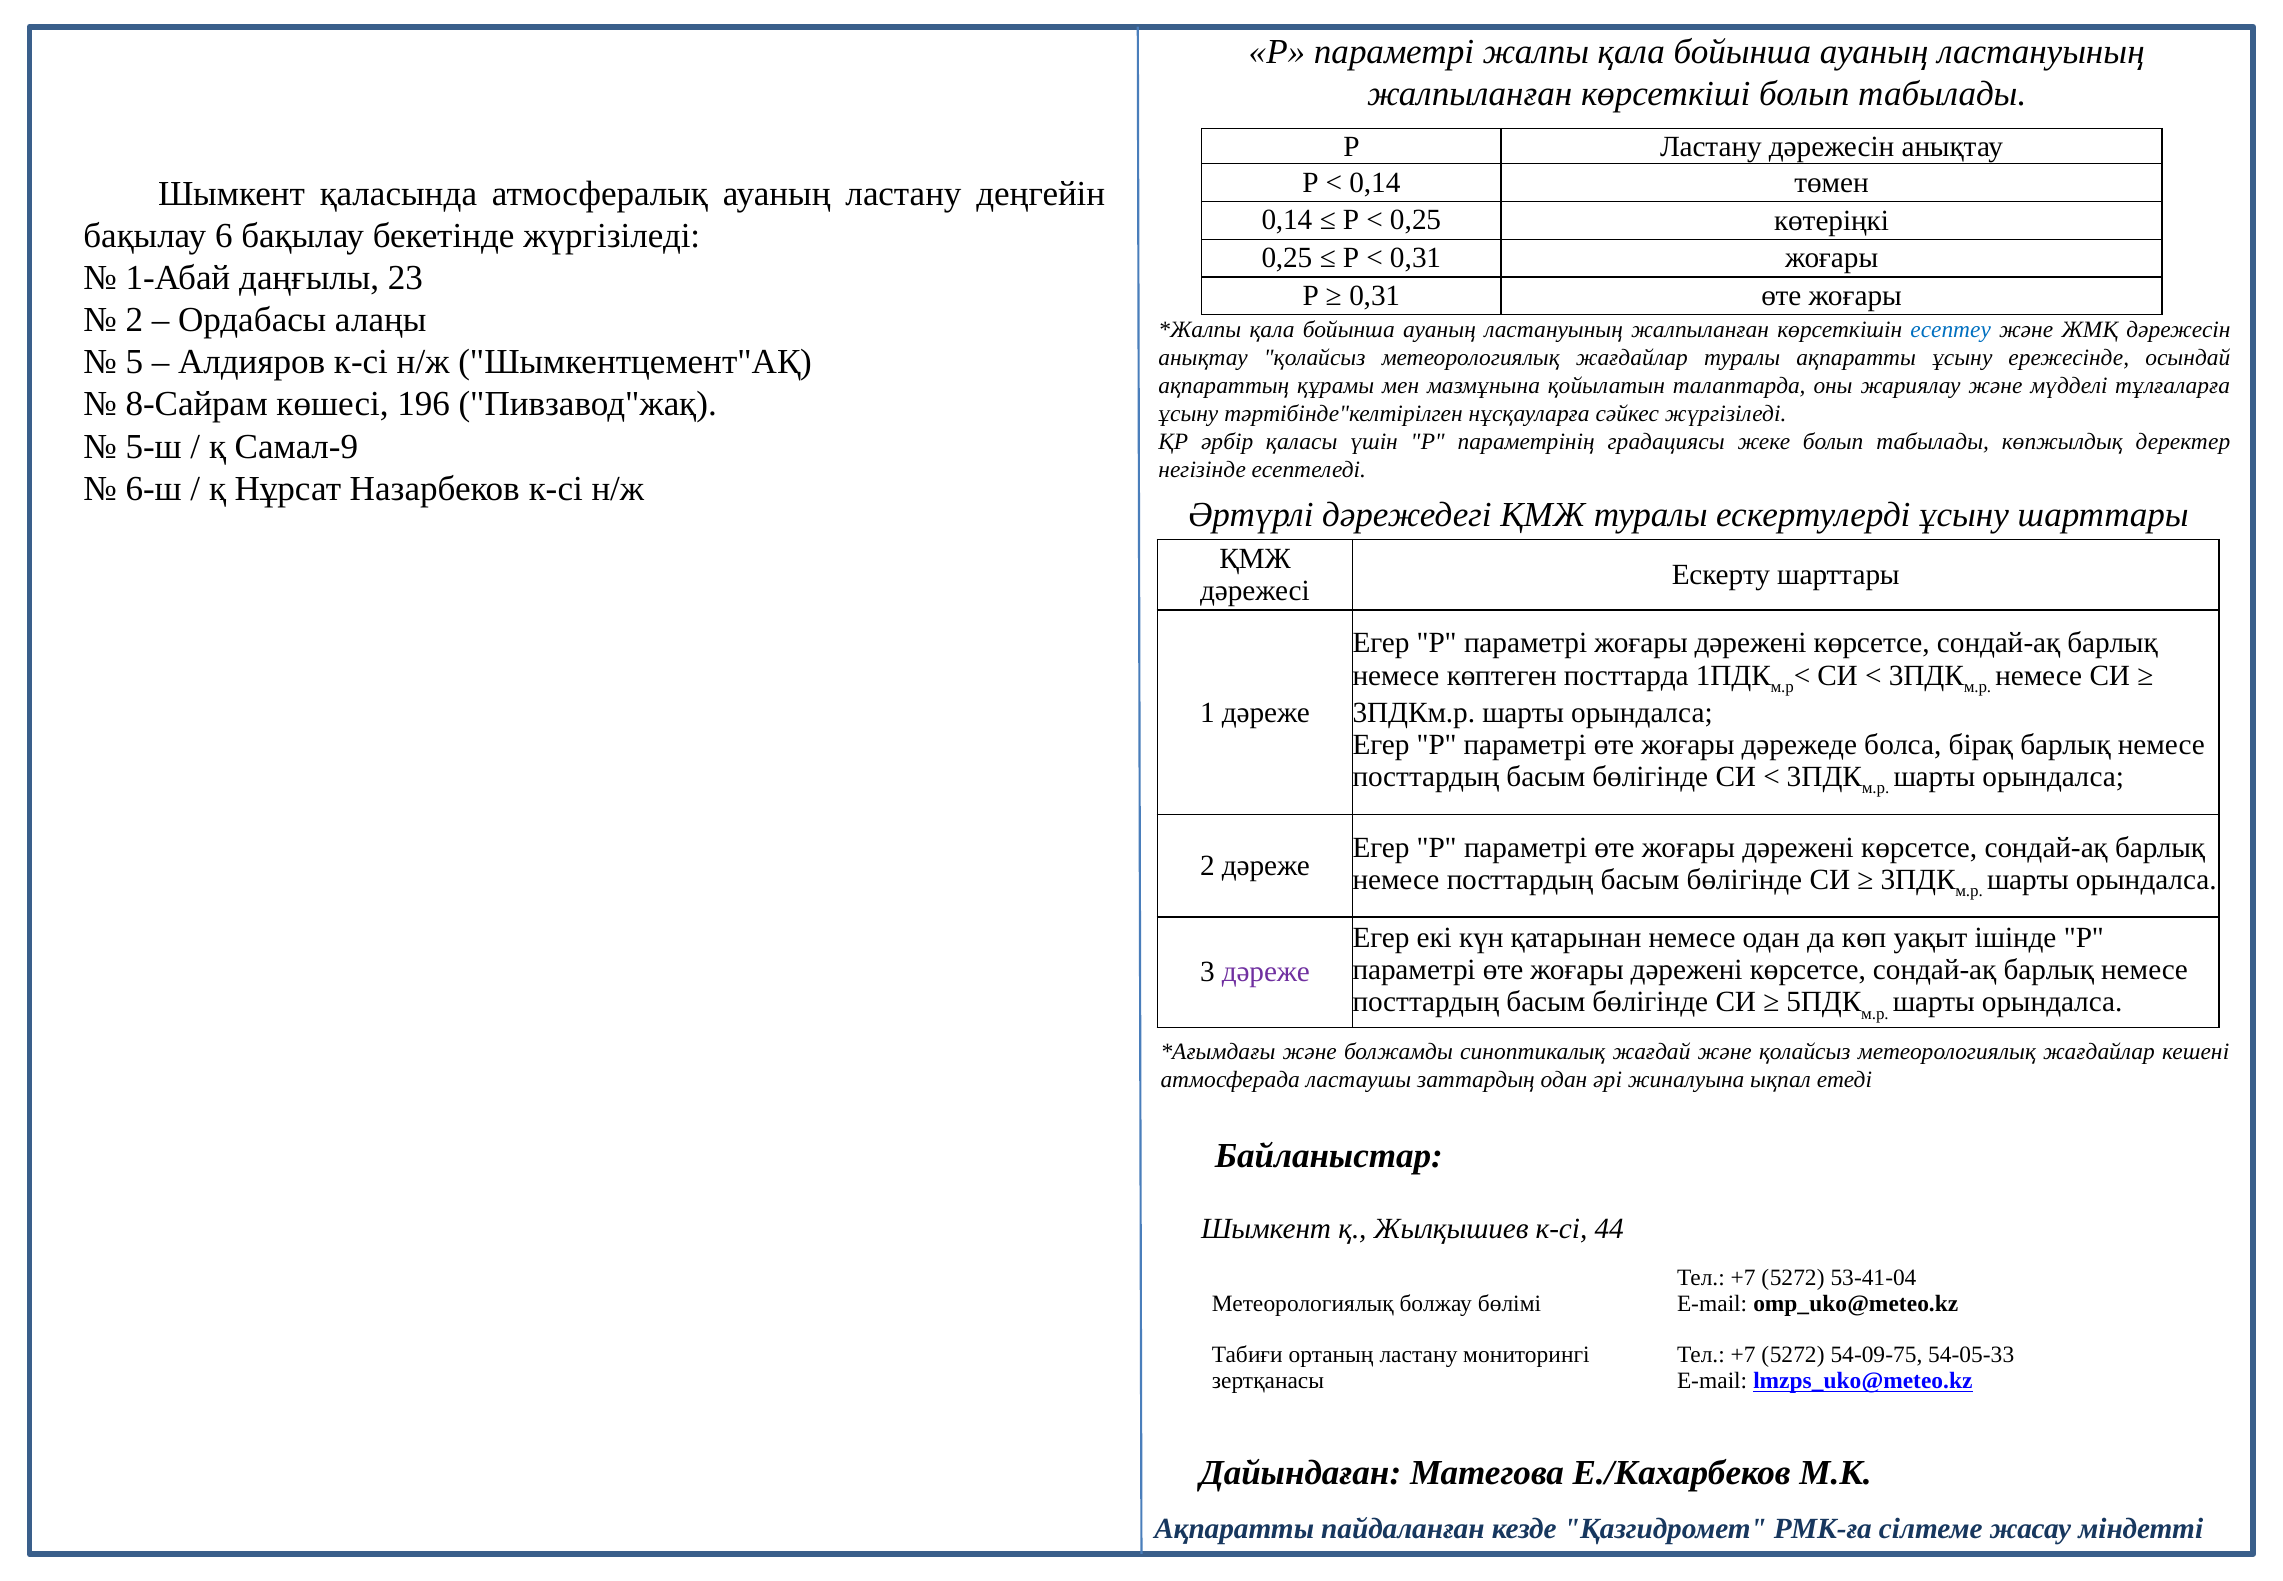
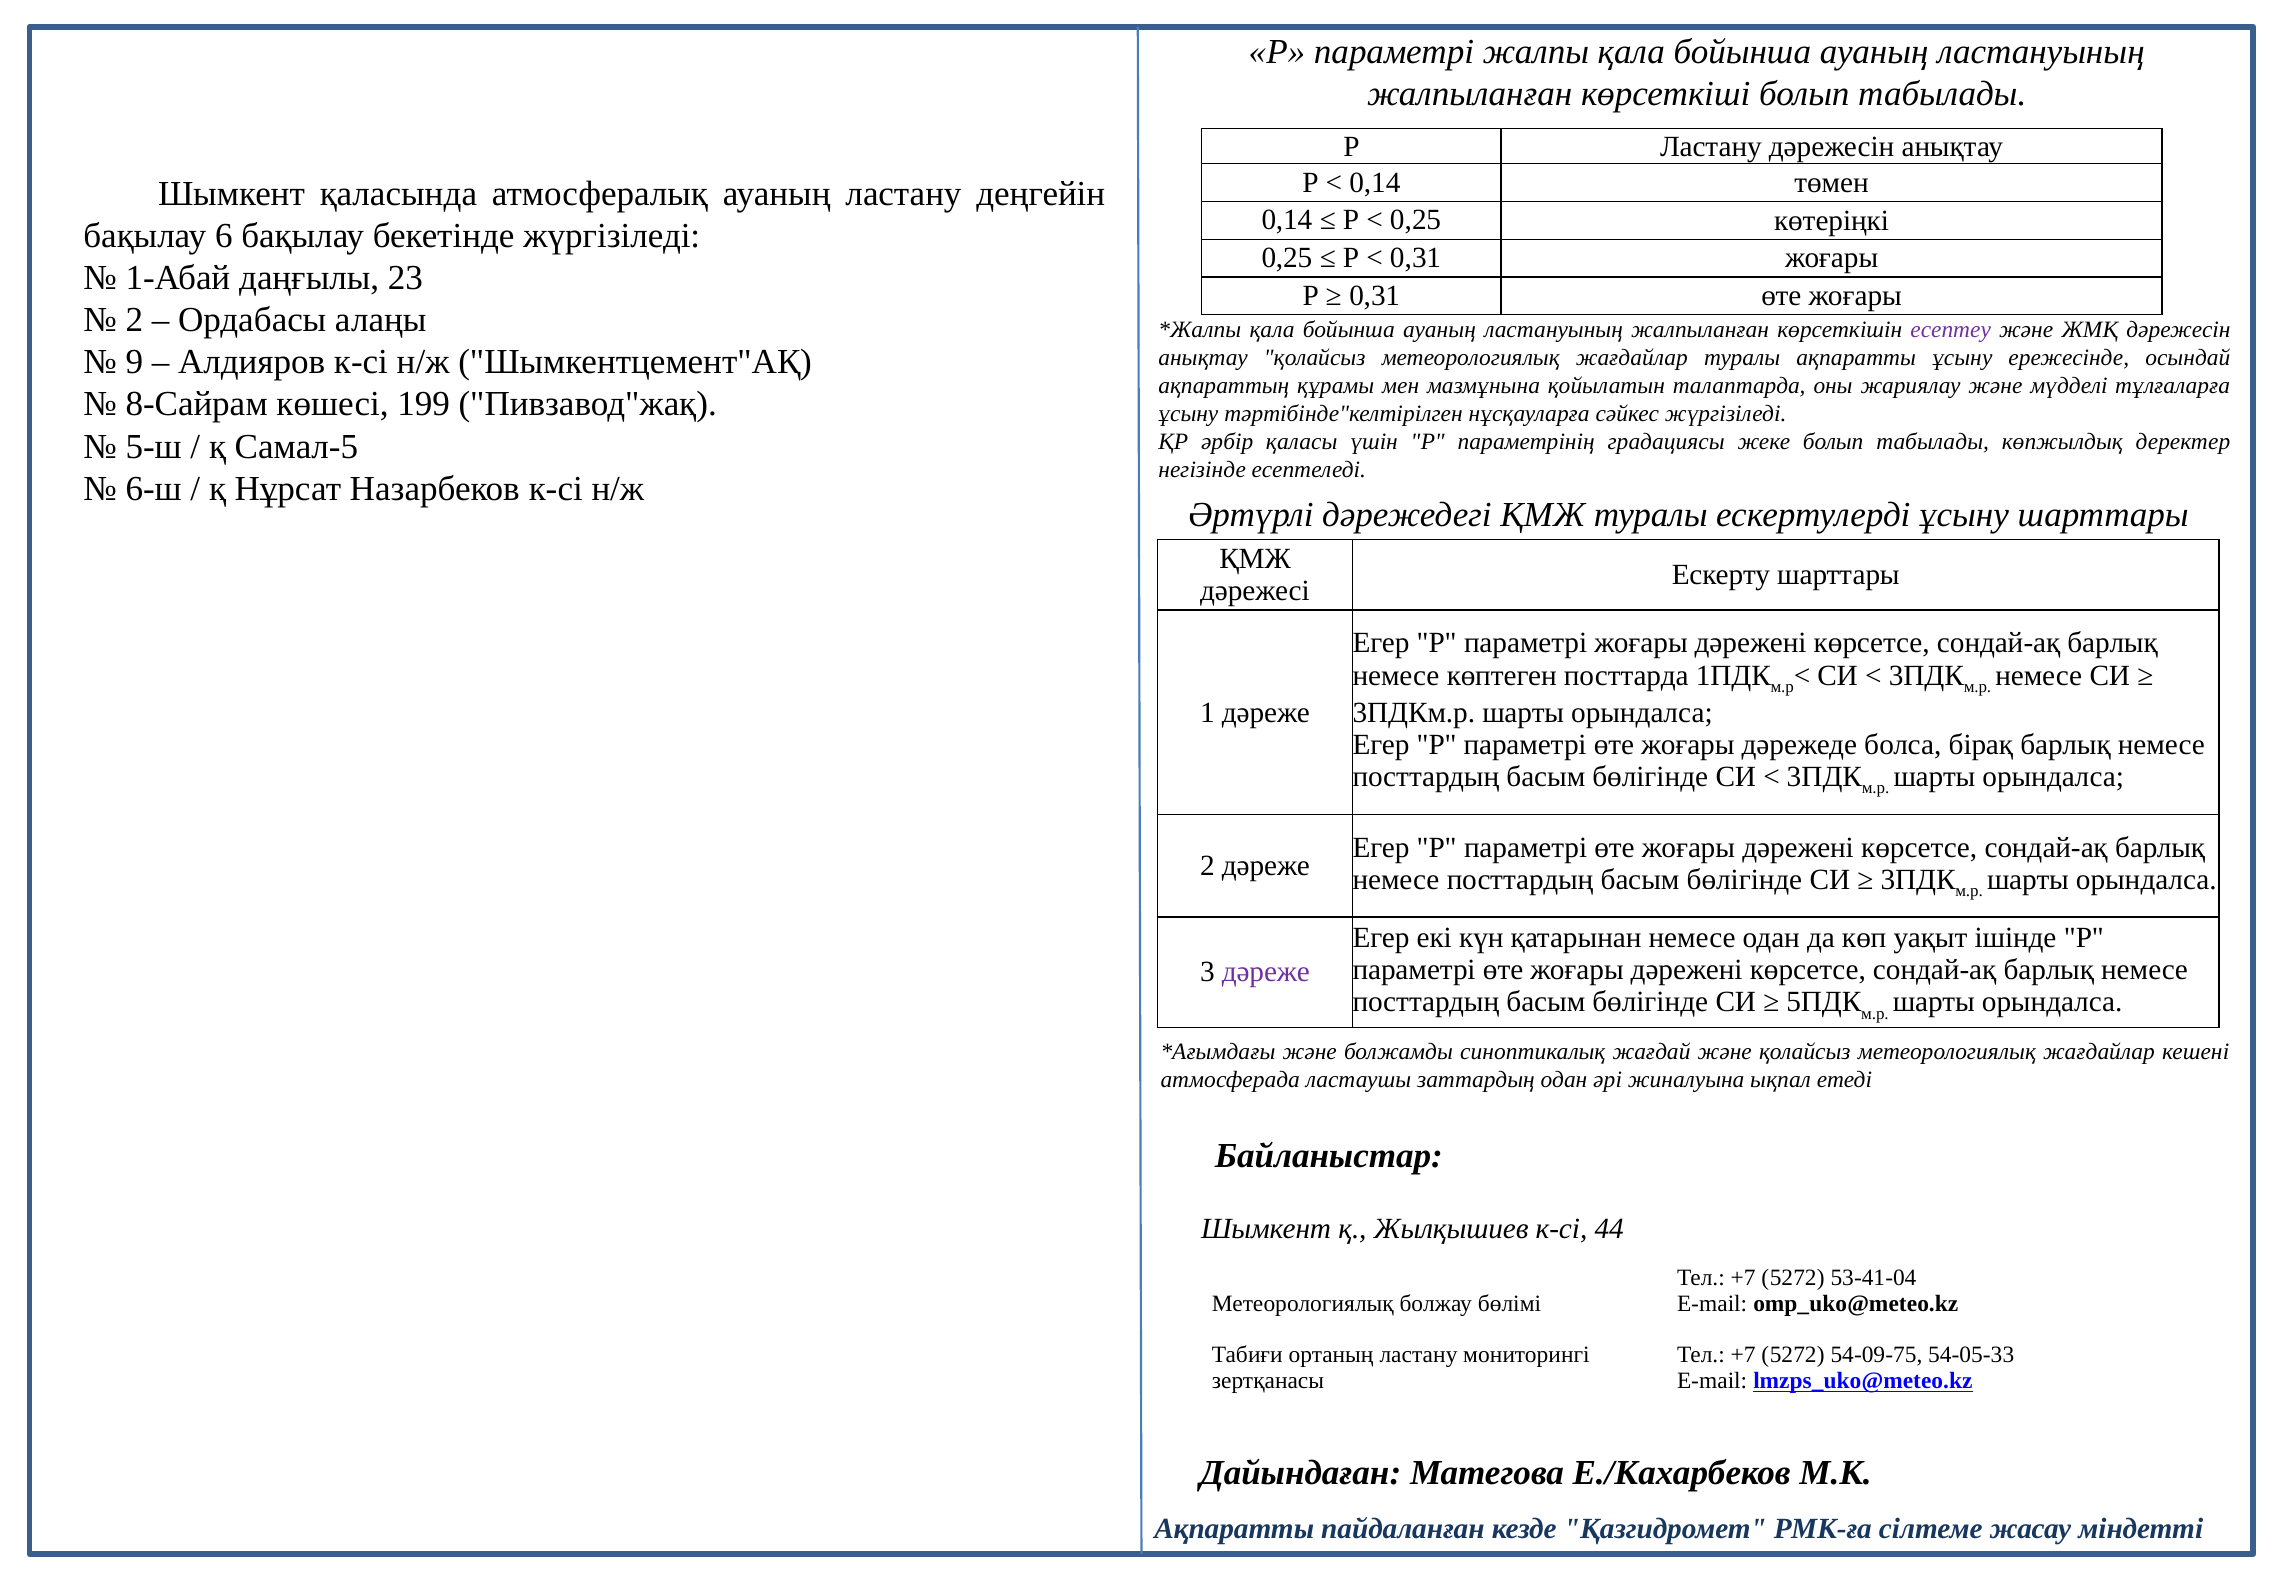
есептеу colour: blue -> purple (1951, 330)
5: 5 -> 9 (134, 362)
196: 196 -> 199 (424, 404)
Самал-9: Самал-9 -> Самал-5 (296, 446)
